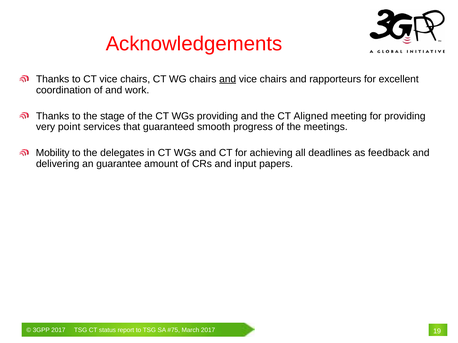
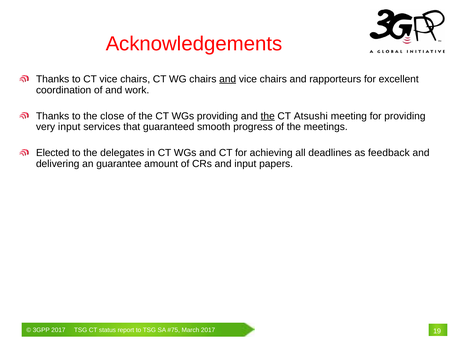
stage: stage -> close (112, 116)
the underline: none -> present (268, 116)
Aligned: Aligned -> Atsushi (311, 116)
very point: point -> input (69, 127)
Mobility: Mobility -> Elected (53, 153)
